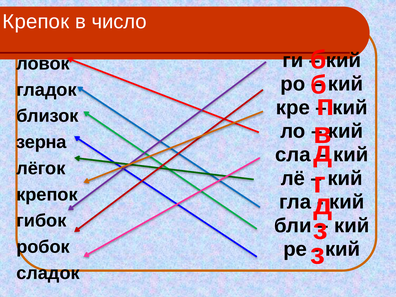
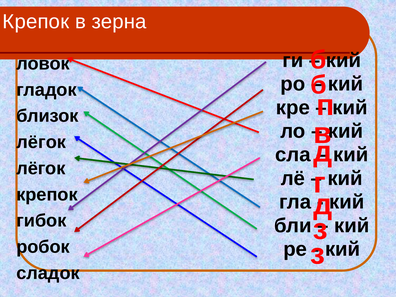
число: число -> зерна (119, 22)
зерна: зерна -> лёгок (41, 142)
